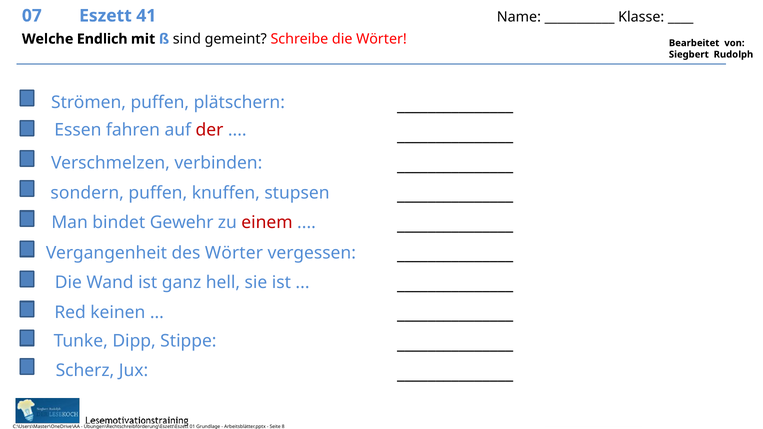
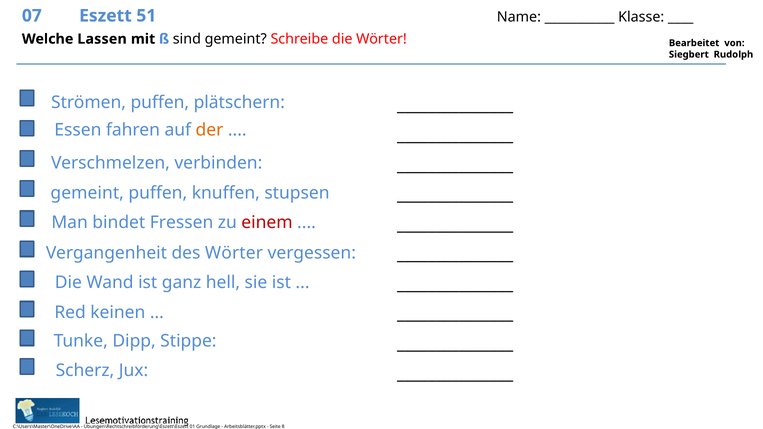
41: 41 -> 51 (146, 16)
Endlich: Endlich -> Lassen (102, 39)
der colour: red -> orange (210, 130)
sondern: sondern -> gemeint (87, 193)
Gewehr: Gewehr -> Fressen (182, 223)
